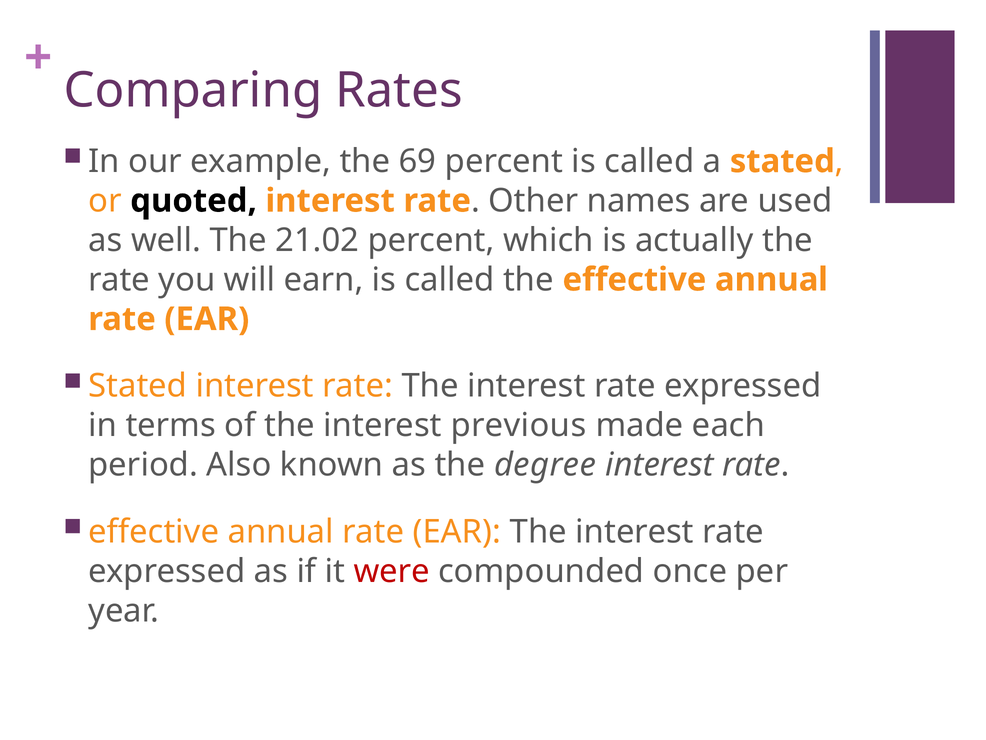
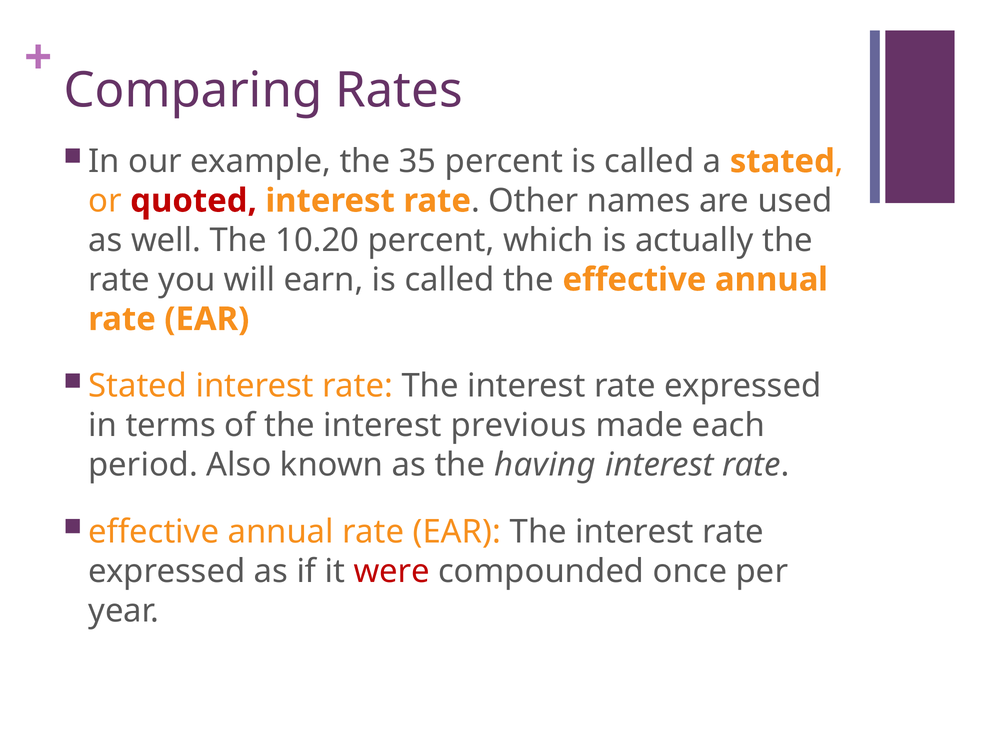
69: 69 -> 35 (417, 161)
quoted colour: black -> red (194, 201)
21.02: 21.02 -> 10.20 (317, 240)
degree: degree -> having (545, 465)
